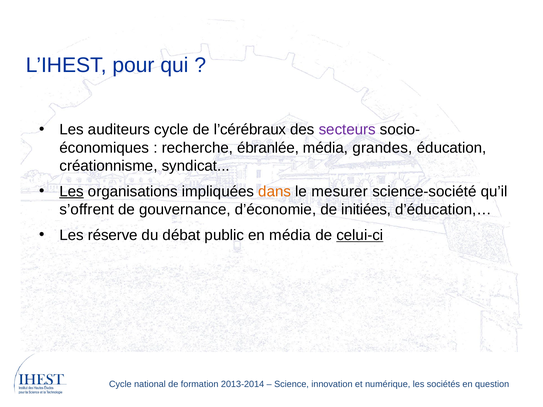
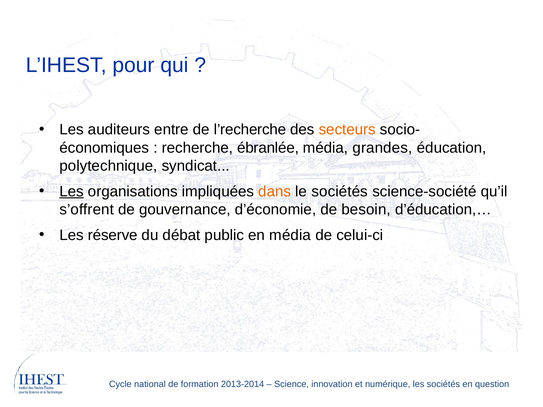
auditeurs cycle: cycle -> entre (172, 130)
l’cérébraux: l’cérébraux -> l’recherche (250, 130)
secteurs colour: purple -> orange (347, 130)
créationnisme: créationnisme -> polytechnique (108, 166)
le mesurer: mesurer -> sociétés (340, 192)
initiées: initiées -> besoin (366, 210)
celui-ci underline: present -> none (360, 235)
